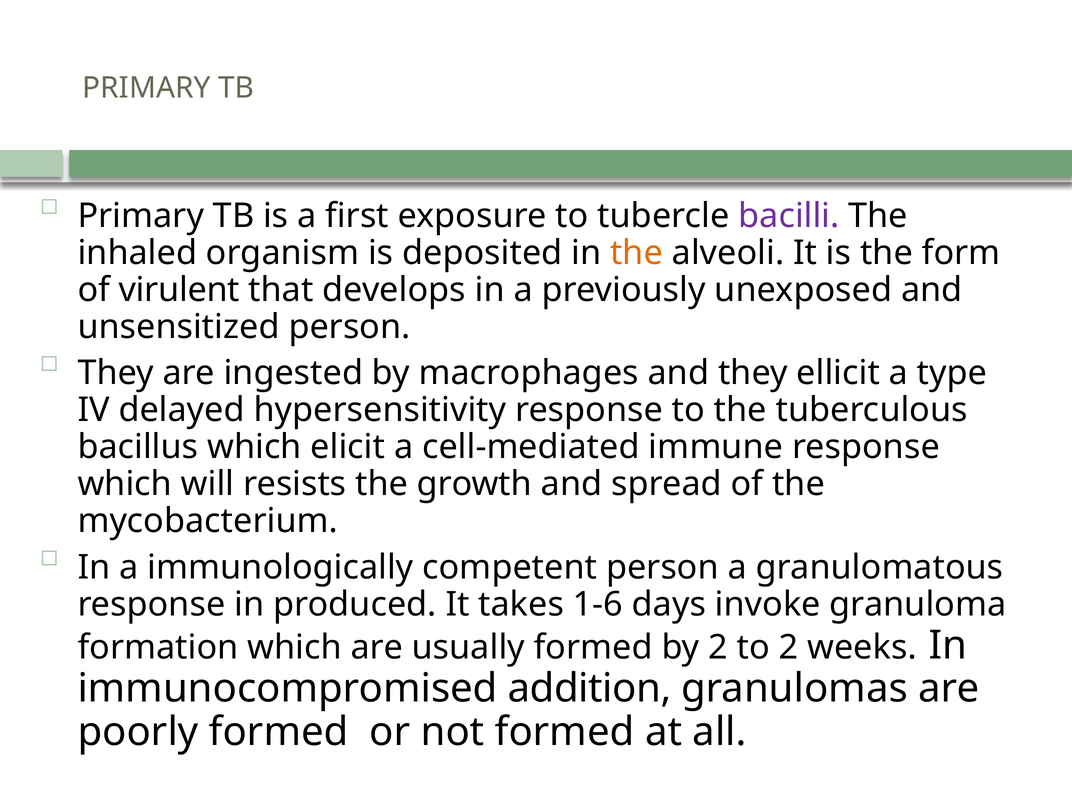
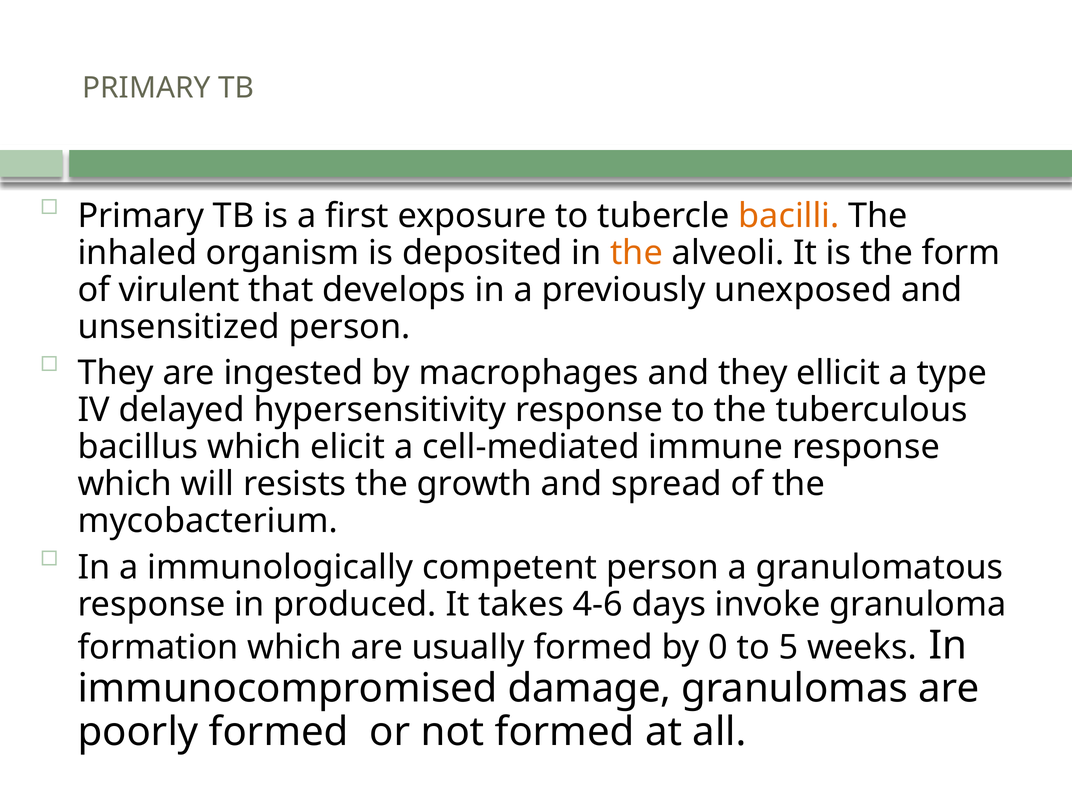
bacilli colour: purple -> orange (789, 216)
1-6: 1-6 -> 4-6 (598, 604)
by 2: 2 -> 0 (718, 647)
to 2: 2 -> 5 (789, 647)
addition: addition -> damage (590, 689)
